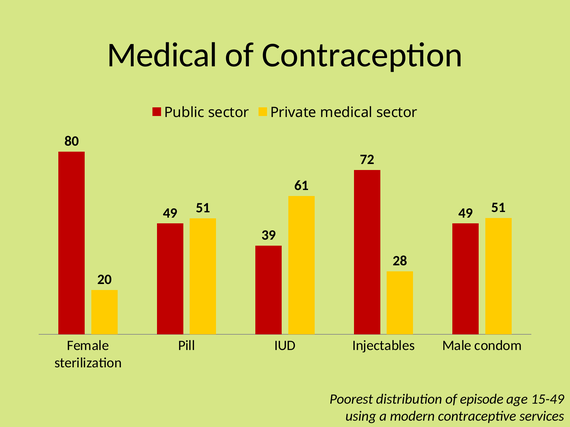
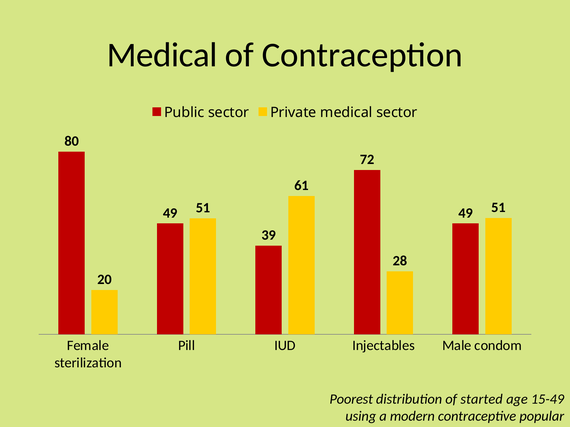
episode: episode -> started (482, 400)
services: services -> popular (542, 417)
